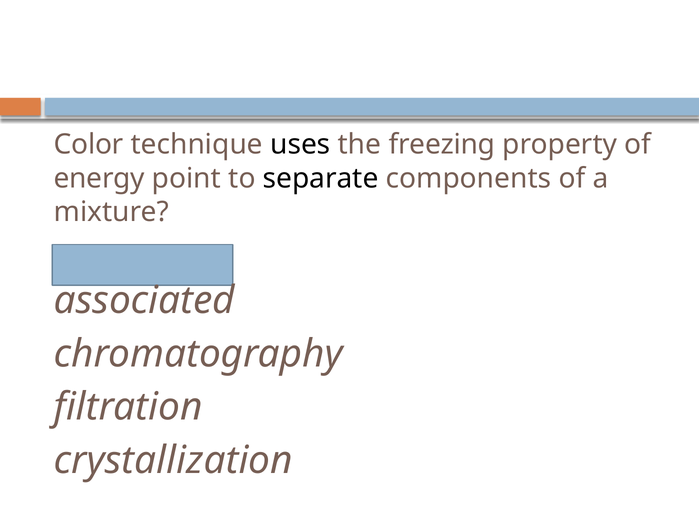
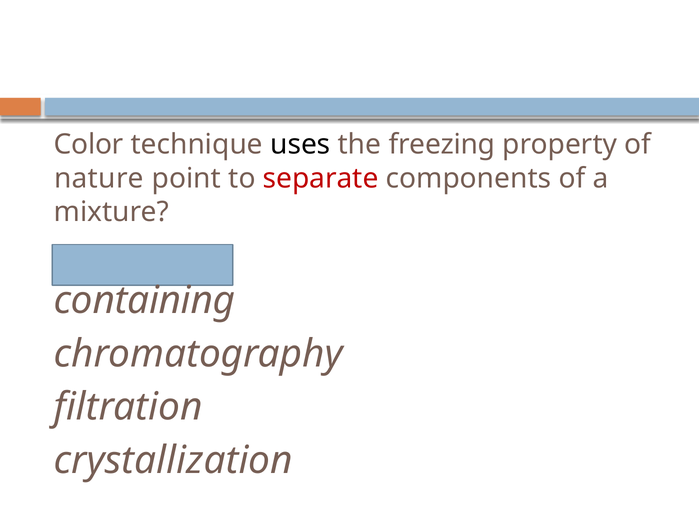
energy: energy -> nature (99, 178)
separate colour: black -> red (321, 178)
associated: associated -> containing (144, 301)
